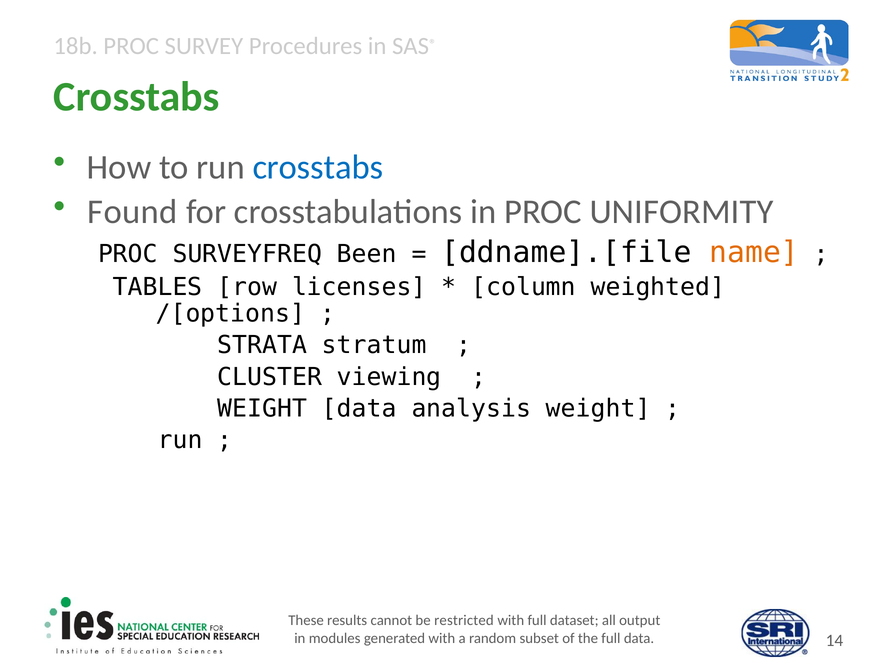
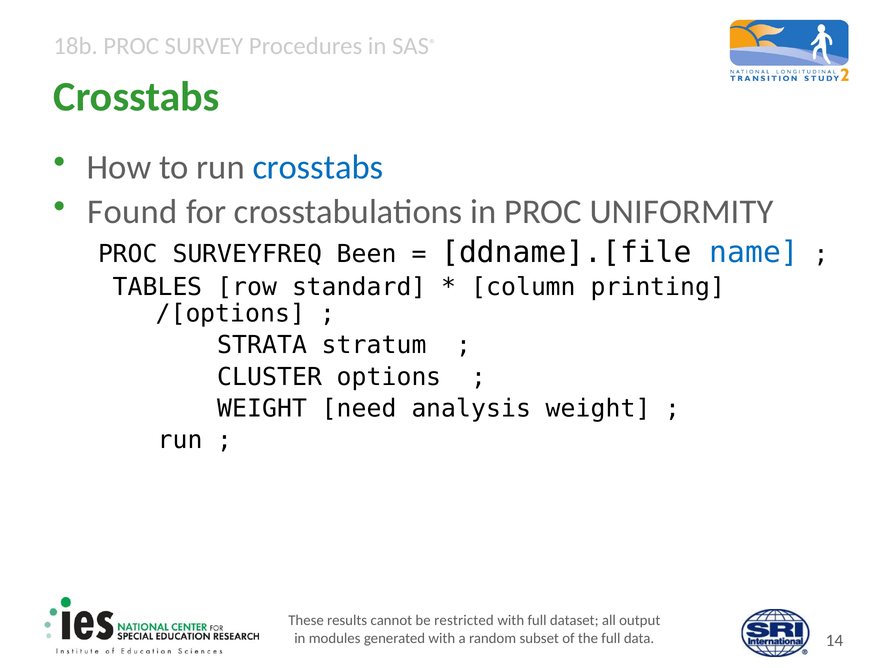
name colour: orange -> blue (754, 253)
licenses: licenses -> standard (359, 287)
weighted: weighted -> printing (658, 287)
viewing: viewing -> options (389, 377)
WEIGHT data: data -> need (359, 409)
